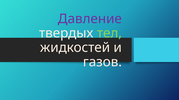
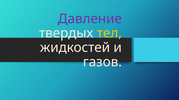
тел colour: light green -> yellow (109, 33)
